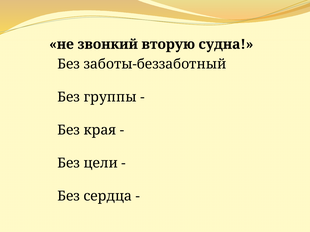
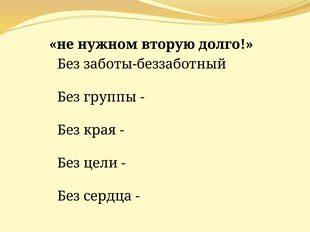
звонкий: звонкий -> нужном (108, 44)
судна: судна -> долго (226, 44)
